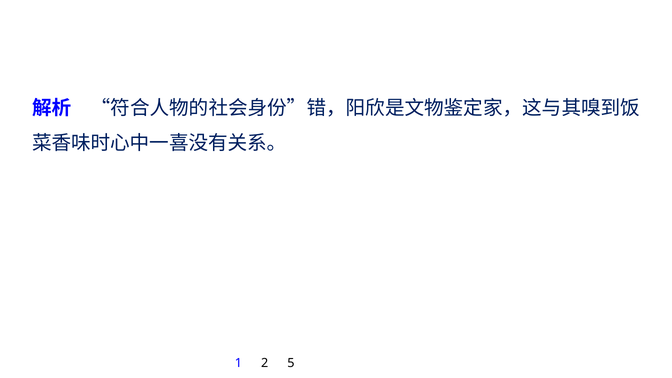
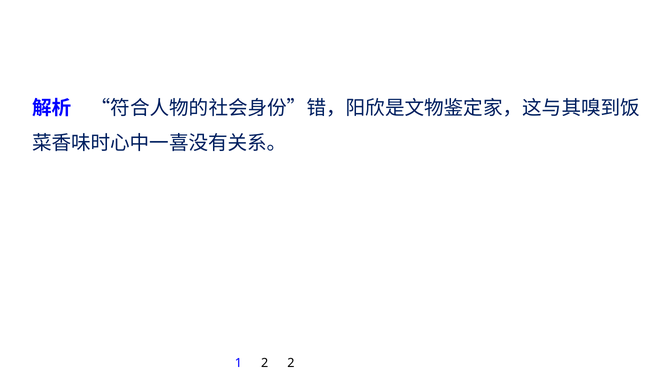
2 5: 5 -> 2 (291, 363)
